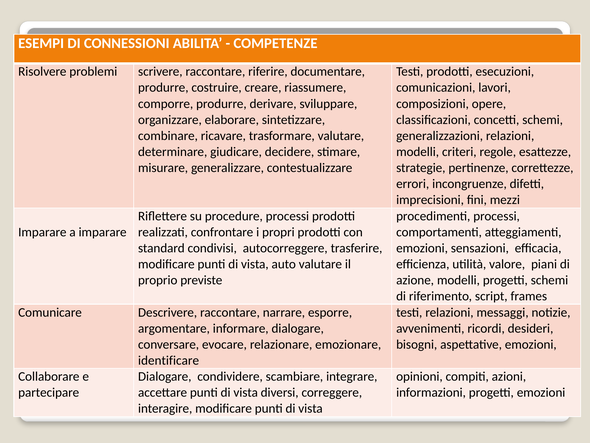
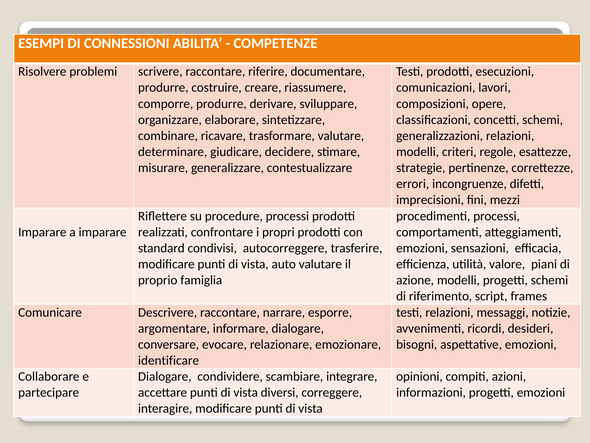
previste: previste -> famiglia (201, 280)
